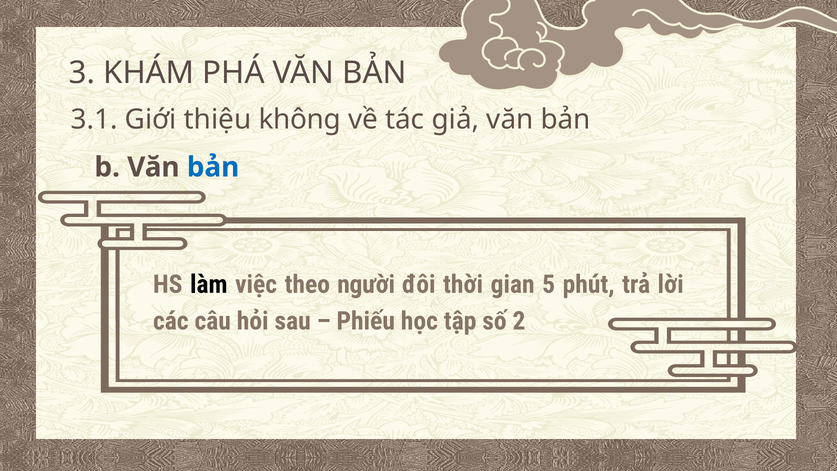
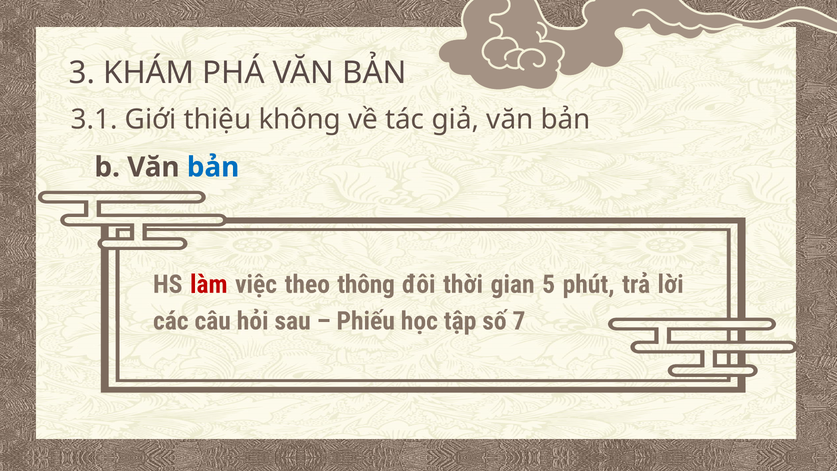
làm colour: black -> red (209, 284)
người: người -> thông (366, 284)
2: 2 -> 7 (519, 321)
